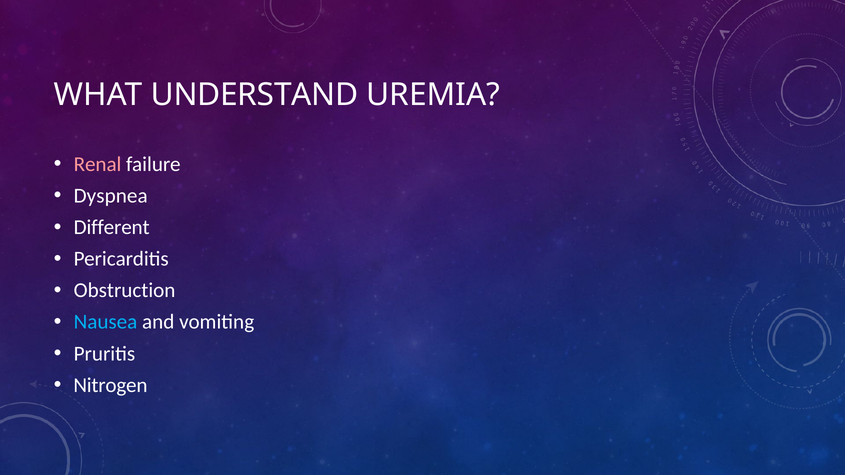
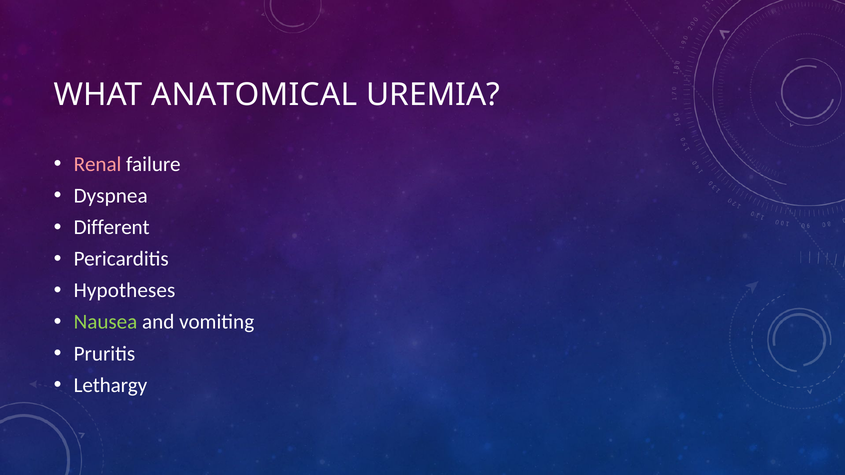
UNDERSTAND: UNDERSTAND -> ANATOMICAL (254, 95)
Obstruction: Obstruction -> Hypotheses (124, 291)
Nausea colour: light blue -> light green (106, 322)
Nitrogen: Nitrogen -> Lethargy (110, 385)
